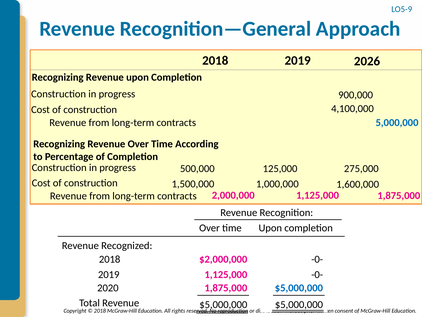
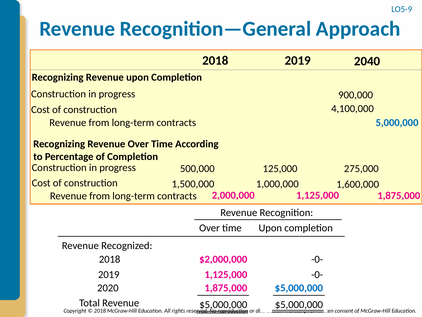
2026: 2026 -> 2040 (367, 61)
